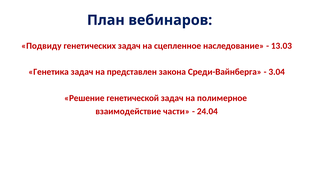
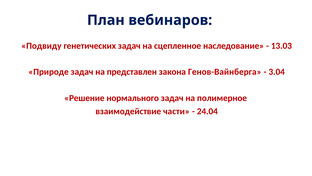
Генетика: Генетика -> Природе (49, 72)
Среди-Вайнберга: Среди-Вайнберга -> Генов-Вайнберга (225, 72)
генетической: генетической -> нормального (133, 98)
